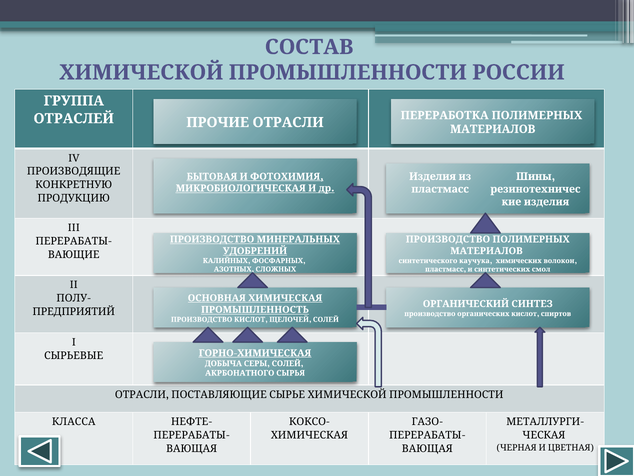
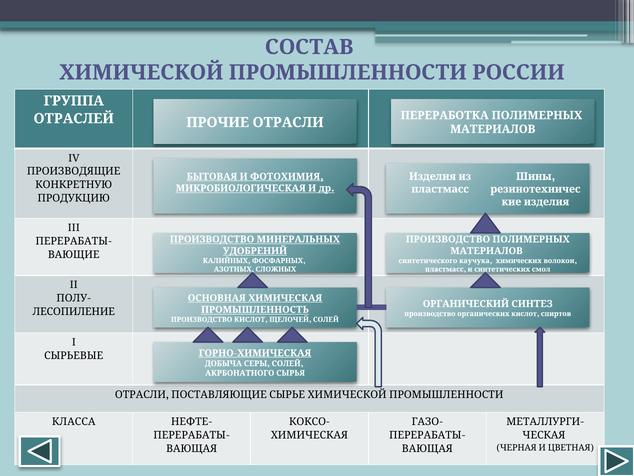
ПРЕДПРИЯТИЙ: ПРЕДПРИЯТИЙ -> ЛЕСОПИЛЕНИЕ (74, 312)
